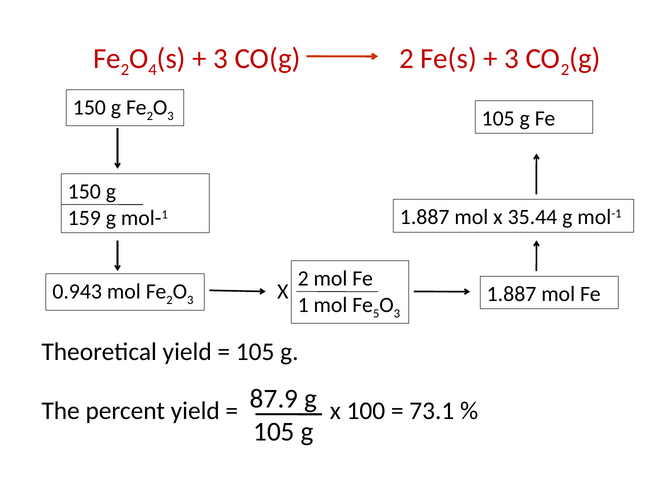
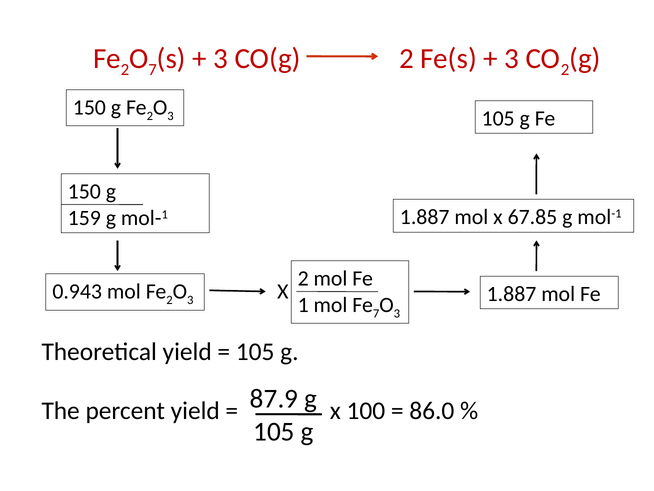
4: 4 -> 7 (153, 70)
35.44: 35.44 -> 67.85 (532, 217)
Fe 5: 5 -> 7 (376, 313)
73.1: 73.1 -> 86.0 (432, 411)
